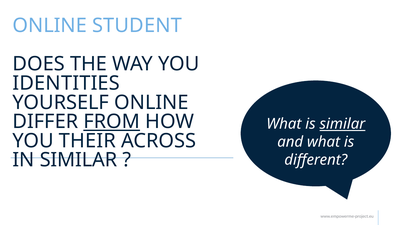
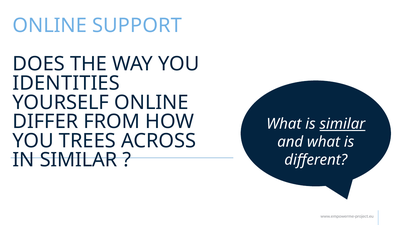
STUDENT: STUDENT -> SUPPORT (137, 26)
FROM underline: present -> none (112, 122)
THEIR: THEIR -> TREES (87, 141)
